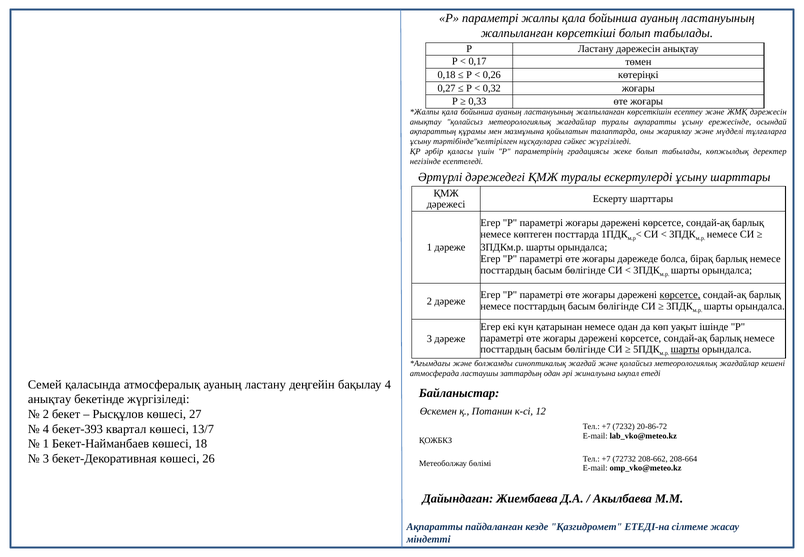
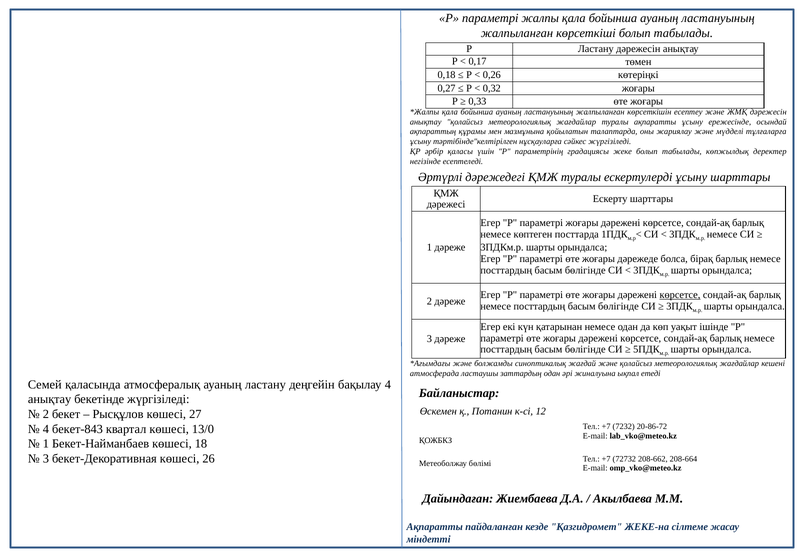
шарты underline: present -> none (685, 349)
бекет-393: бекет-393 -> бекет-843 (77, 429)
13/7: 13/7 -> 13/0 (203, 429)
ЕТЕДІ-на: ЕТЕДІ-на -> ЖЕКЕ-на (647, 527)
